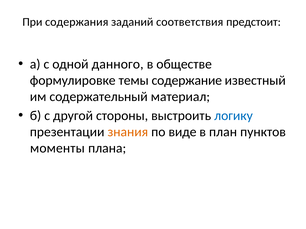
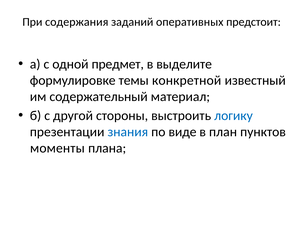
соответствия: соответствия -> оперативных (190, 22)
данного: данного -> предмет (118, 64)
обществе: обществе -> выделите (184, 64)
содержание: содержание -> конкретной (187, 81)
знания colour: orange -> blue (128, 132)
